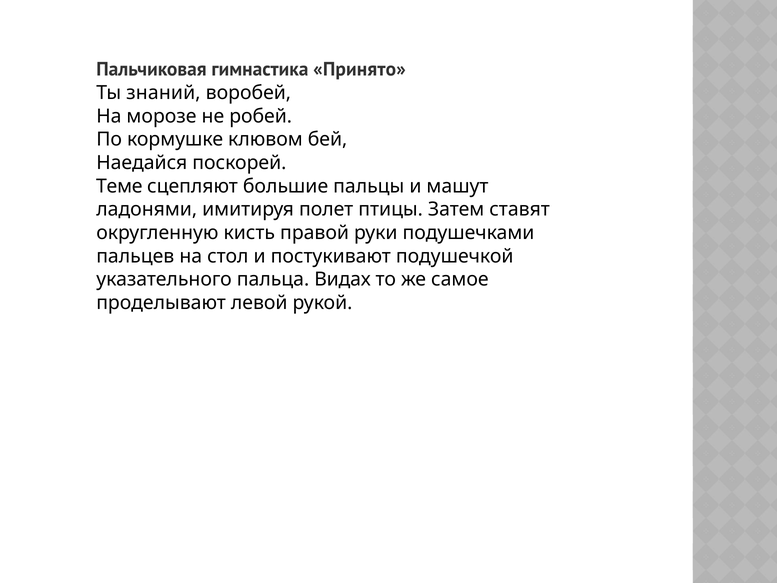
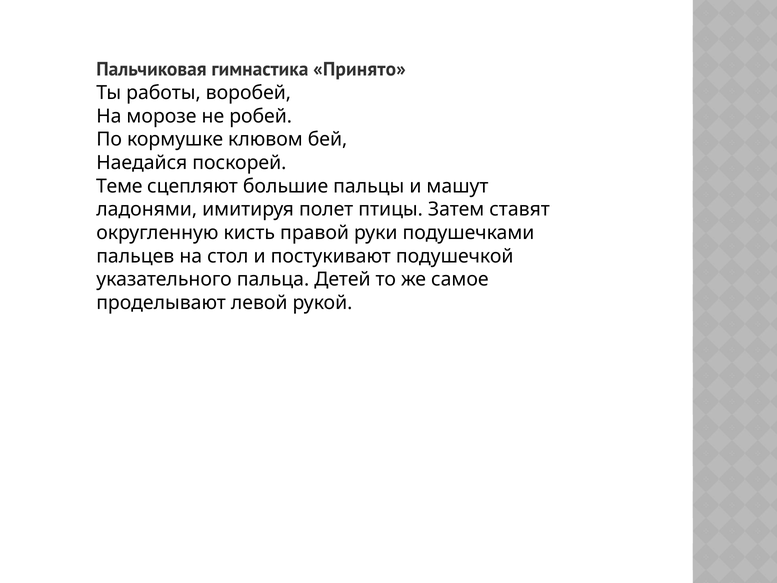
знаний: знаний -> работы (163, 93)
Видах: Видах -> Детей (342, 279)
